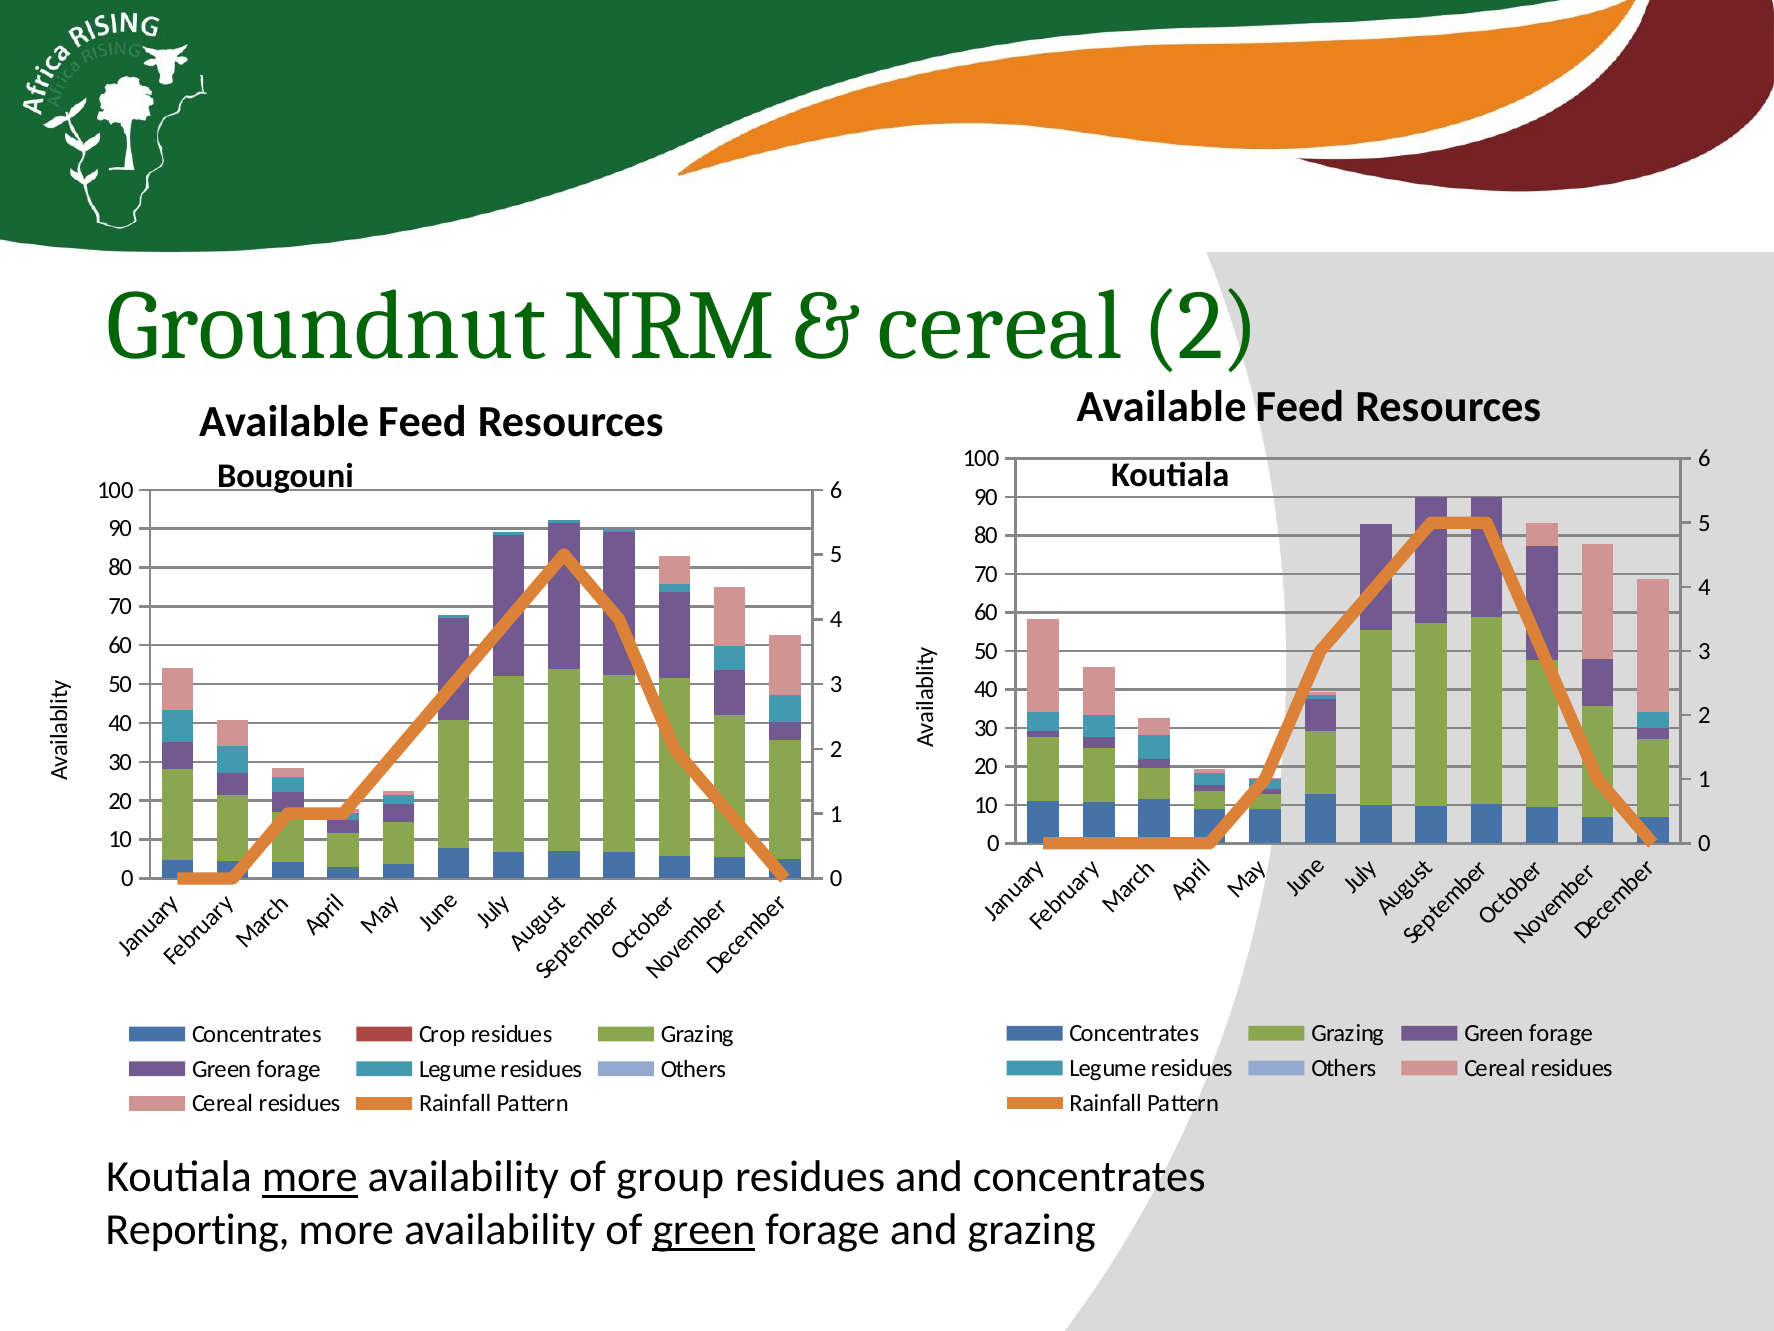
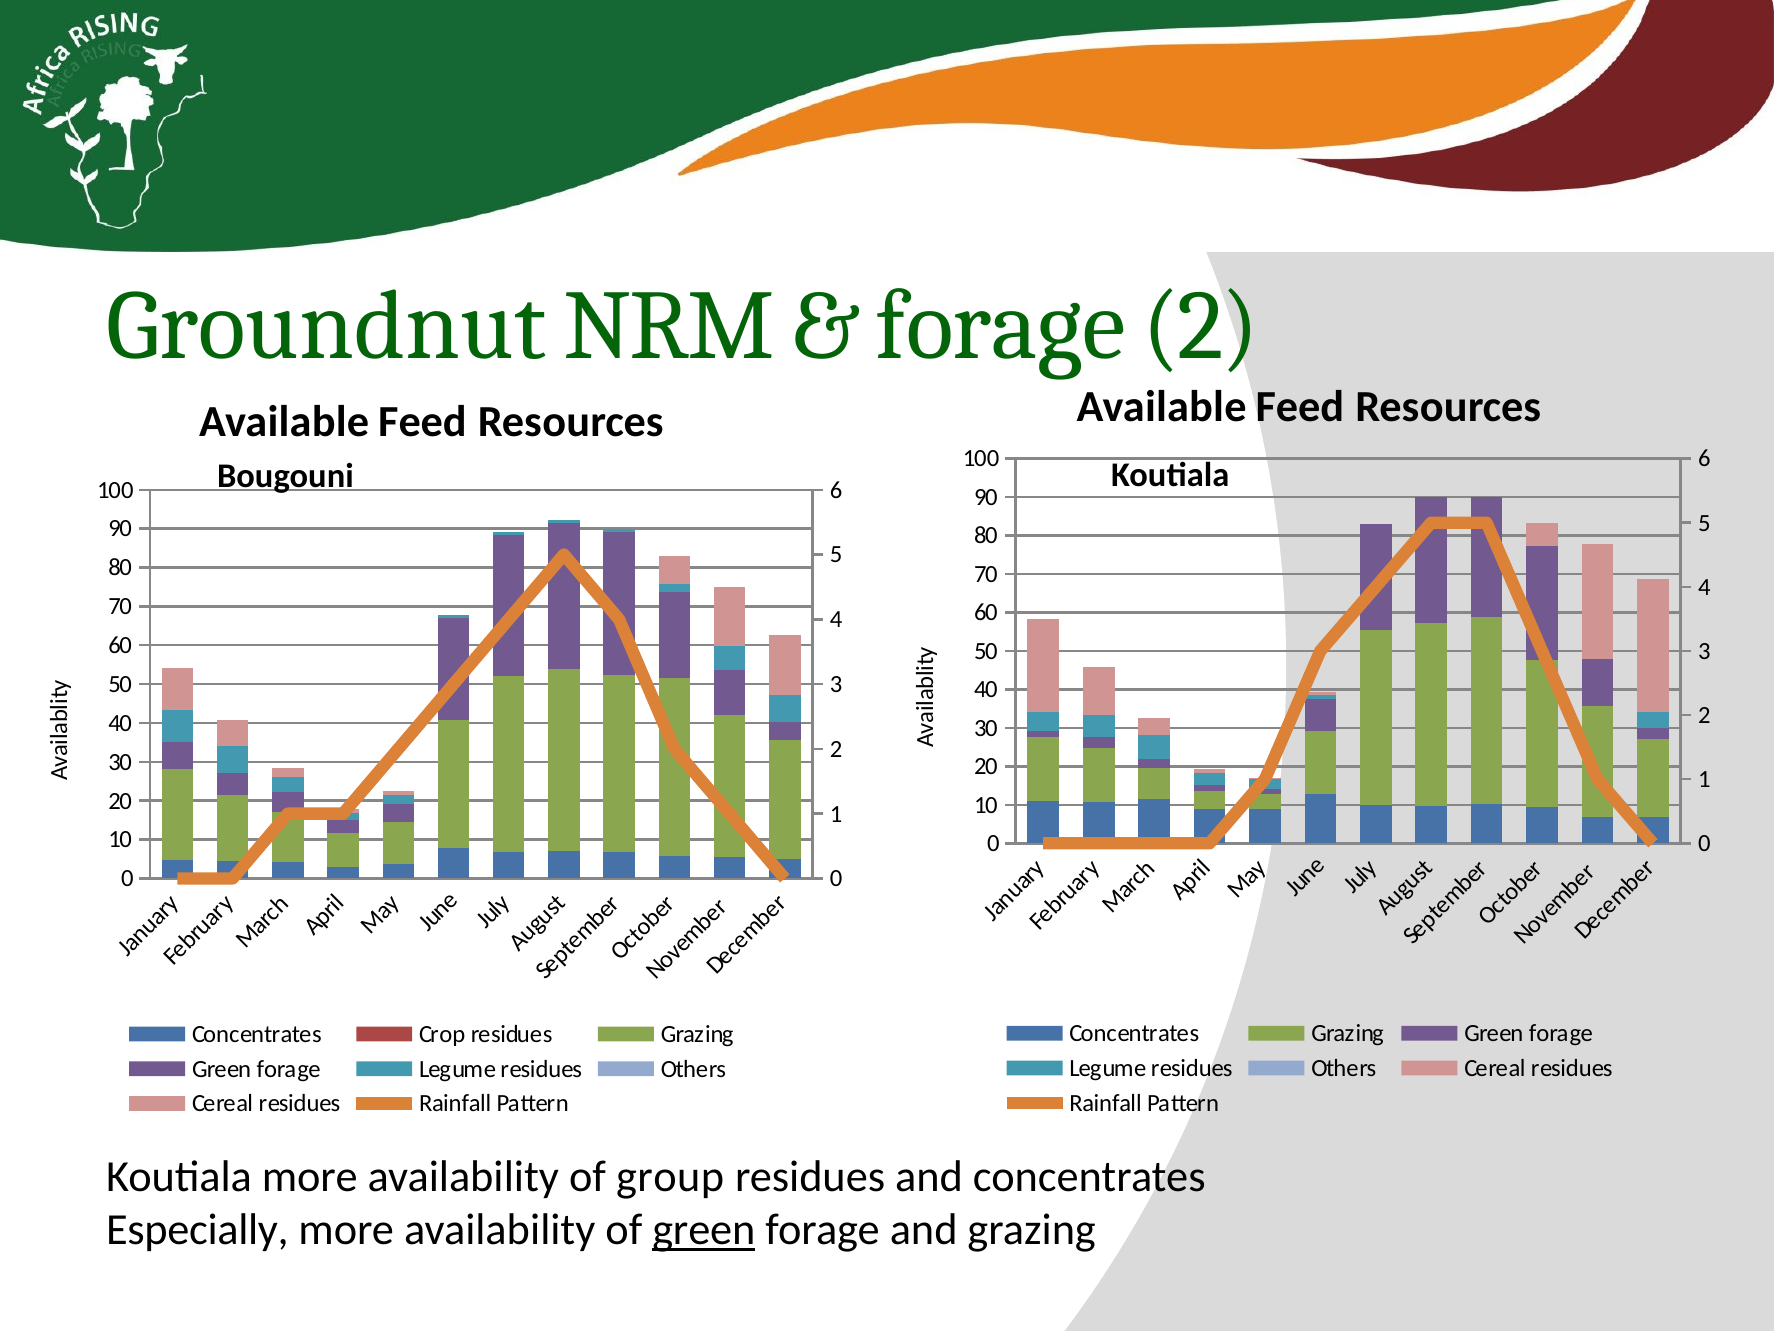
cereal: cereal -> forage (1001, 326)
more underline: present -> none (310, 1177)
Reporting: Reporting -> Especially (197, 1230)
